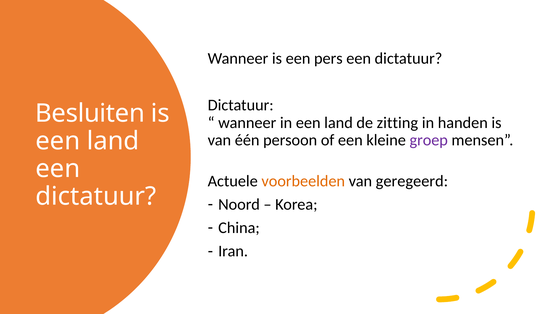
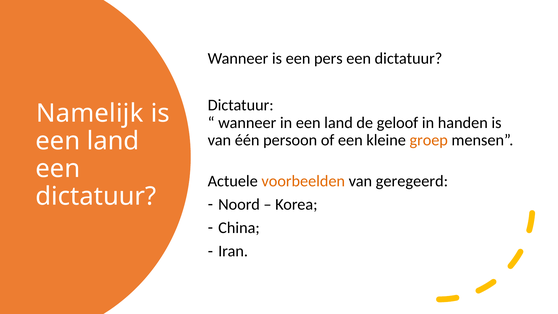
Besluiten: Besluiten -> Namelijk (90, 113)
zitting: zitting -> geloof (397, 123)
groep colour: purple -> orange (429, 140)
